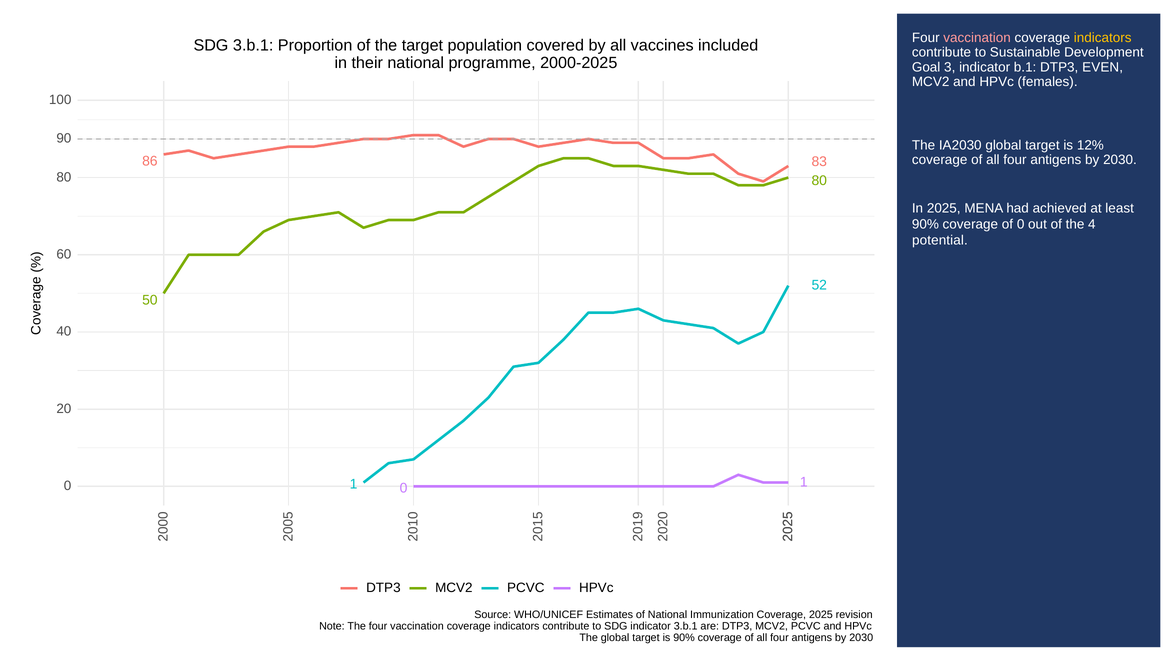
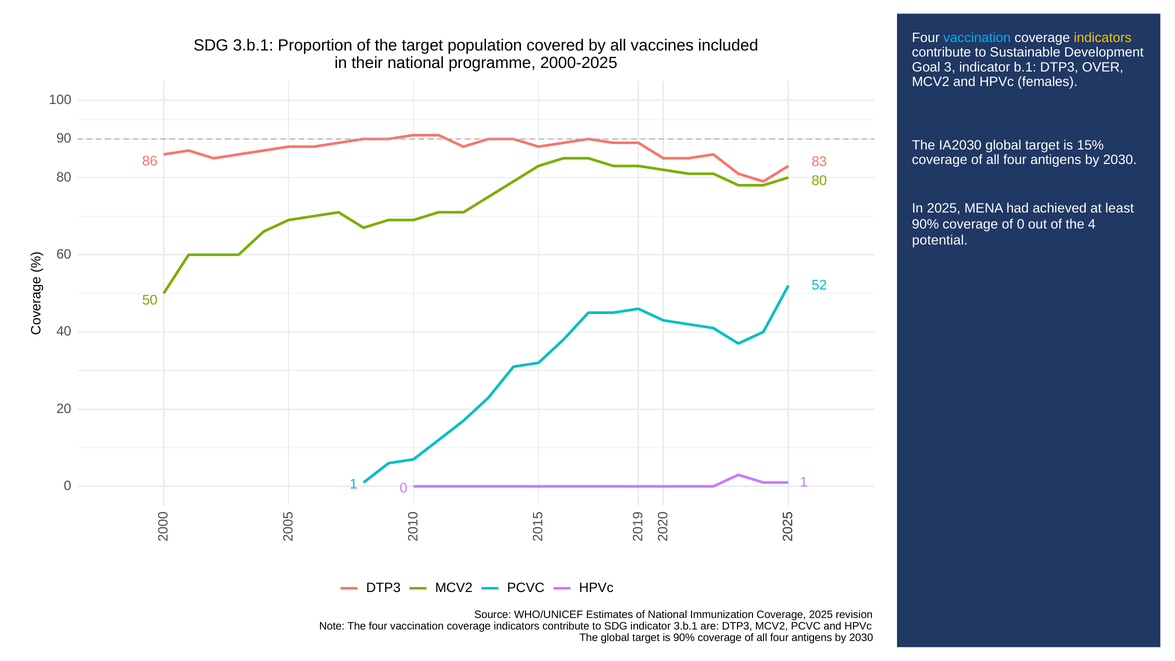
vaccination colour: pink -> light blue (977, 38)
EVEN: EVEN -> OVER (1103, 67)
12%: 12% -> 15% (1090, 145)
